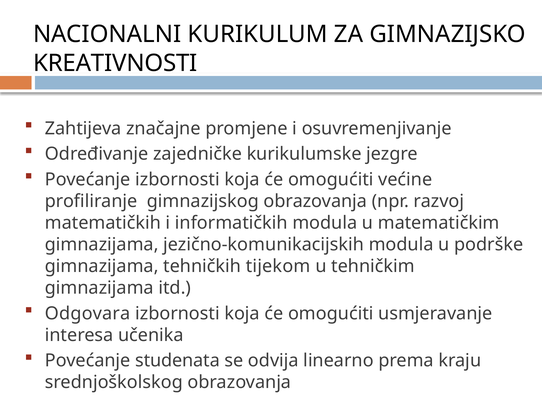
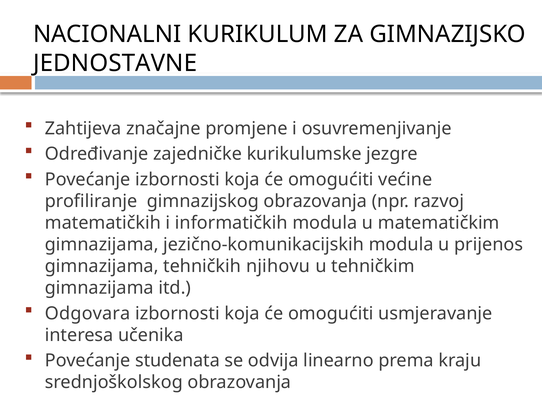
KREATIVNOSTI: KREATIVNOSTI -> JEDNOSTAVNE (115, 63)
podrške: podrške -> prijenos (489, 244)
tijekom: tijekom -> njihovu (278, 266)
